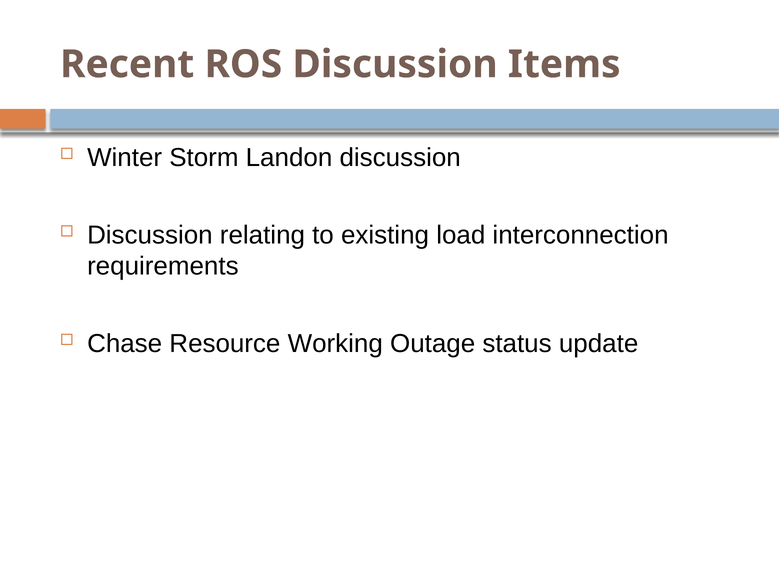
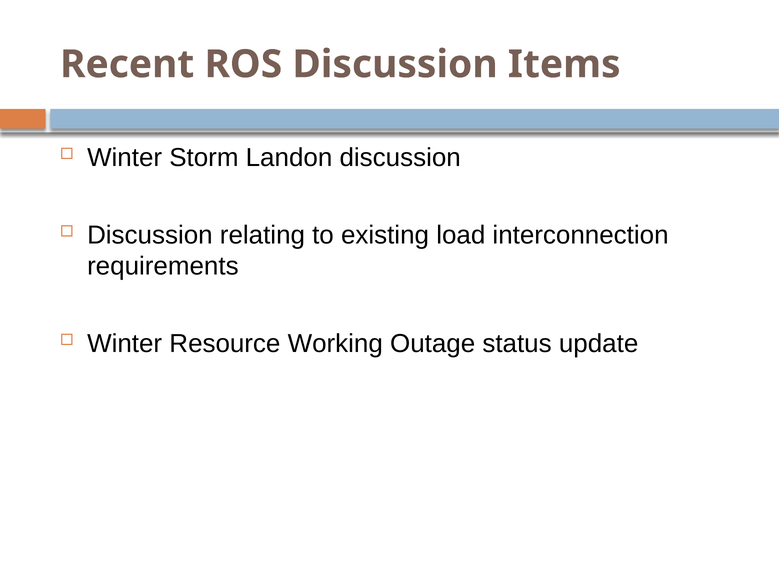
Chase: Chase -> Winter (125, 344)
